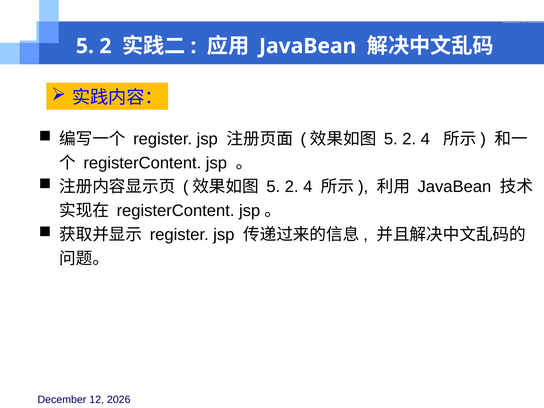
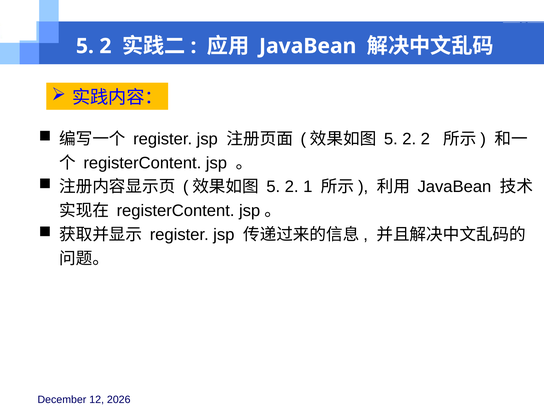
4: 4 -> 2 (425, 139)
4: 4 -> 1 (308, 187)
